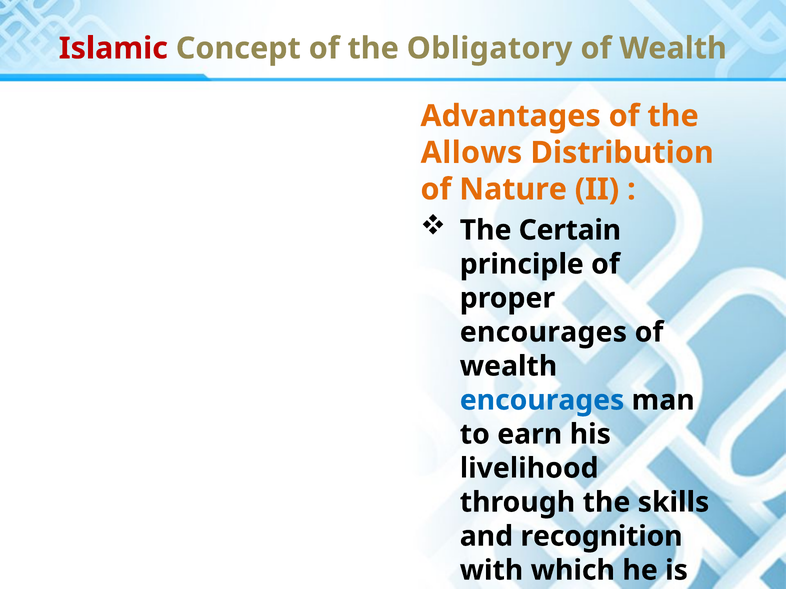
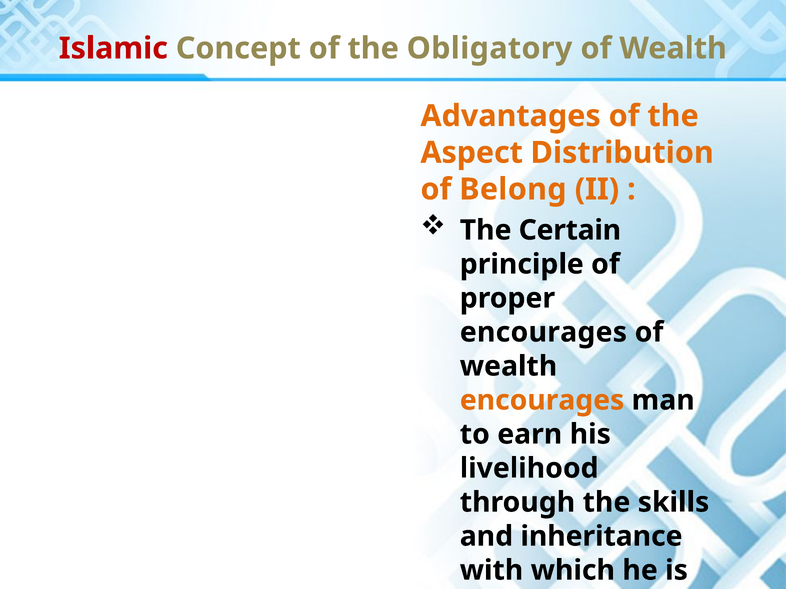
Allows: Allows -> Aspect (472, 153)
Nature: Nature -> Belong (513, 190)
encourages colour: blue -> orange (542, 401)
recognition: recognition -> inheritance (601, 537)
